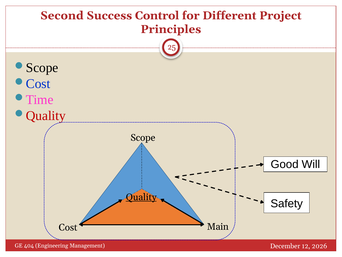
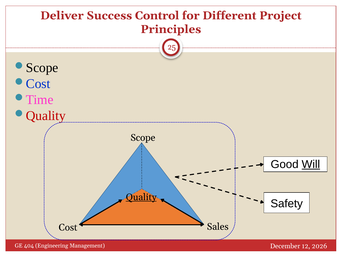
Second: Second -> Deliver (62, 16)
Will underline: none -> present (311, 164)
Main: Main -> Sales (218, 226)
